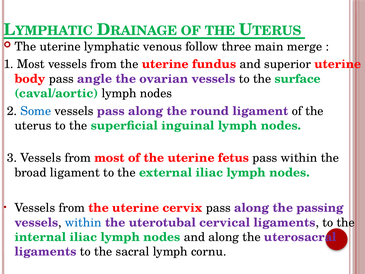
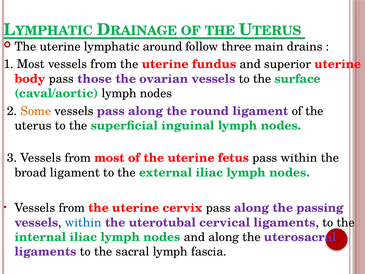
venous: venous -> around (163, 46)
merge: merge -> drains (305, 46)
angle: angle -> those (95, 79)
Some colour: blue -> orange (36, 111)
cornu: cornu -> fascia (209, 251)
